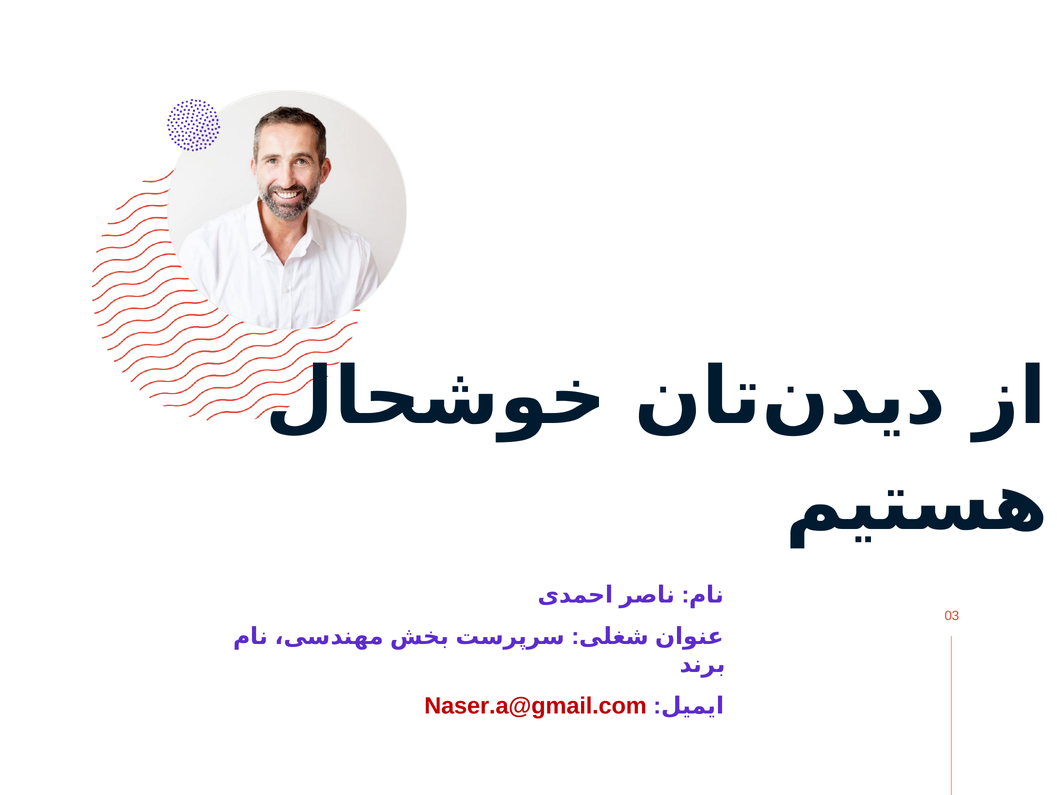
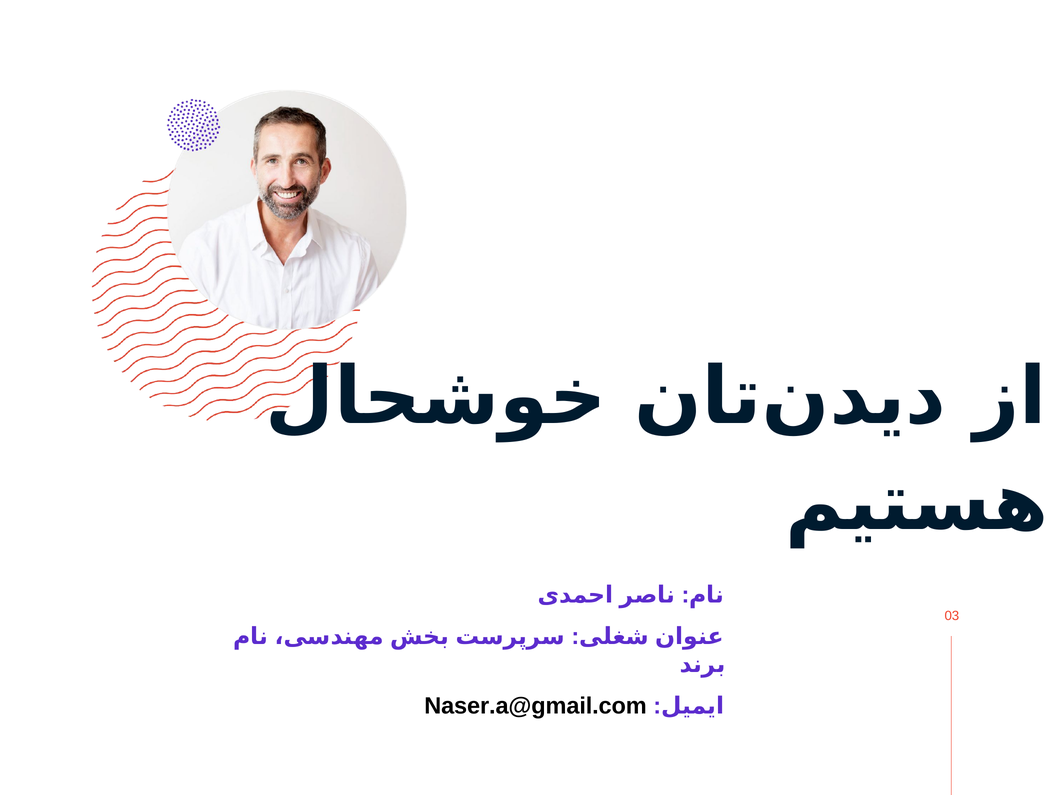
Naser.a@gmail.com colour: red -> black (536, 706)
